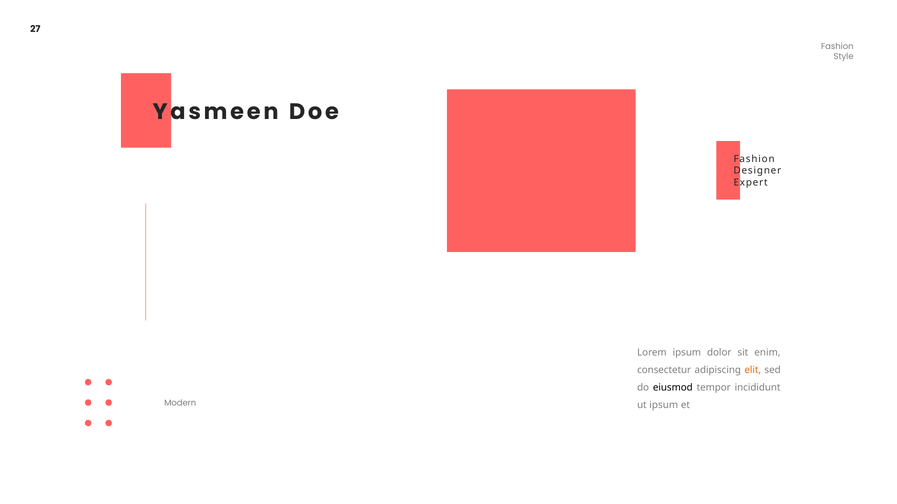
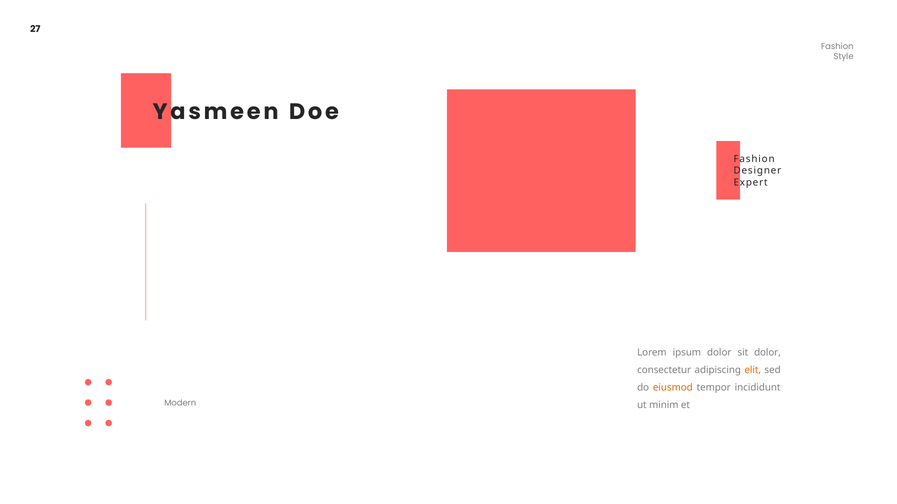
sit enim: enim -> dolor (767, 353)
eiusmod colour: black -> orange (673, 388)
ut ipsum: ipsum -> minim (664, 406)
